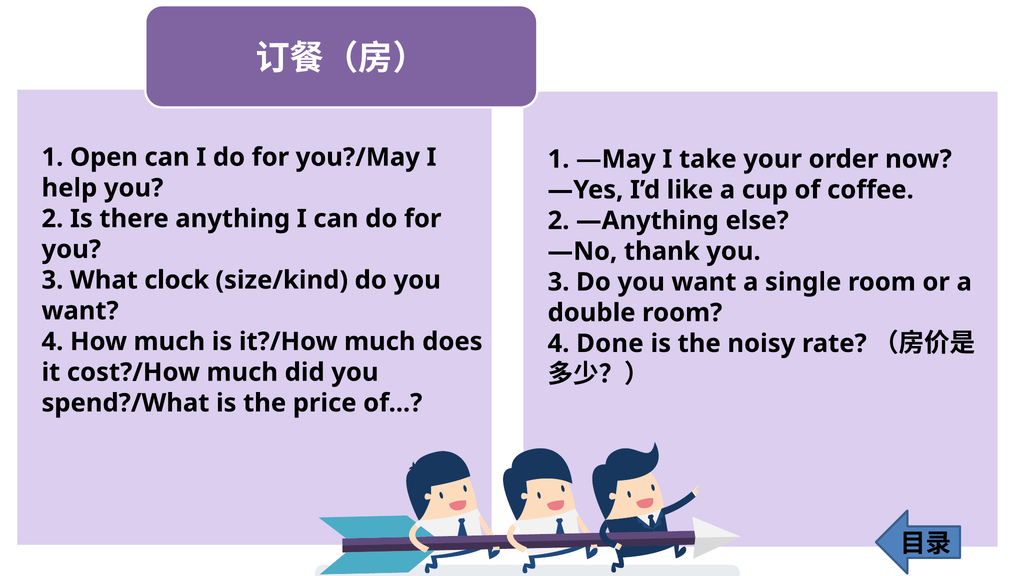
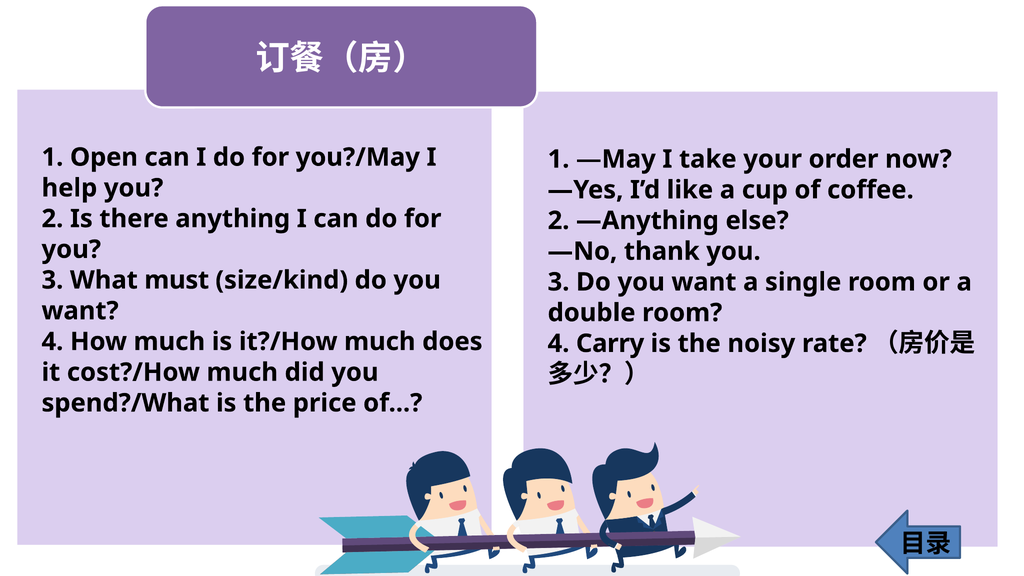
clock: clock -> must (177, 280)
Done: Done -> Carry (610, 343)
